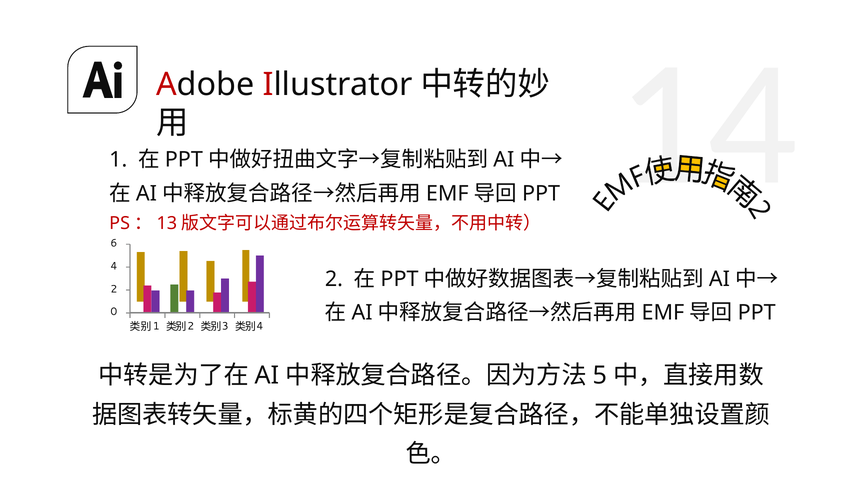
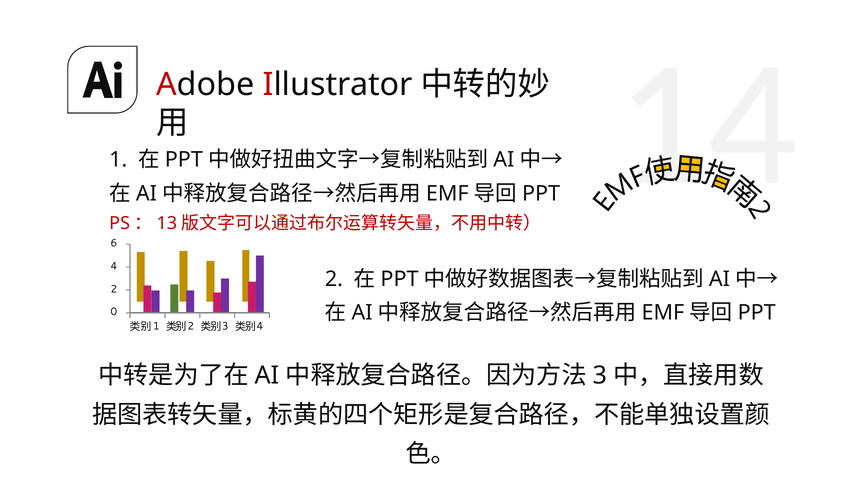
5: 5 -> 3 (600, 376)
